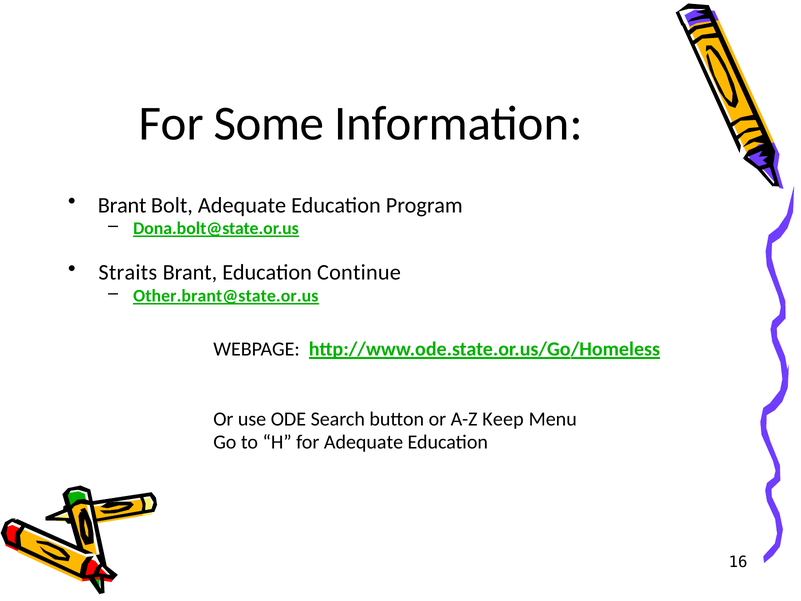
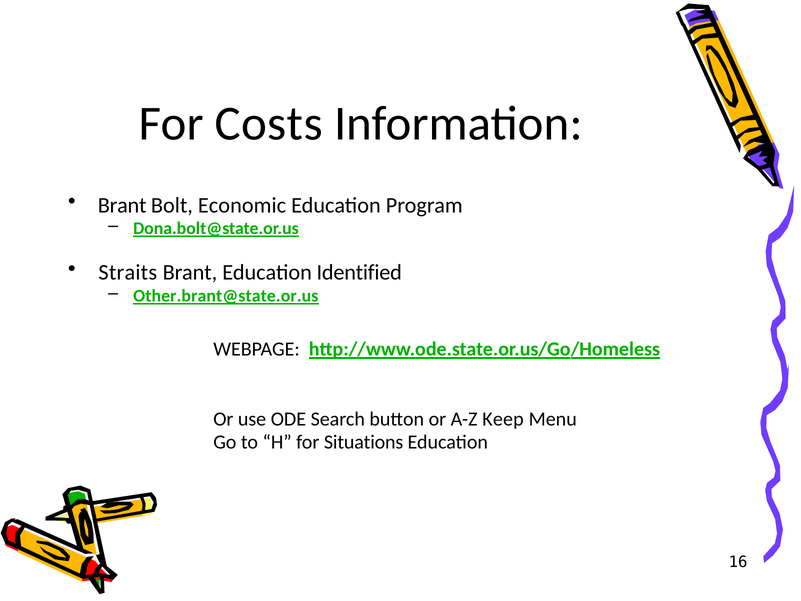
Some: Some -> Costs (269, 124)
Bolt Adequate: Adequate -> Economic (242, 205)
Continue: Continue -> Identified (359, 273)
for Adequate: Adequate -> Situations (364, 442)
